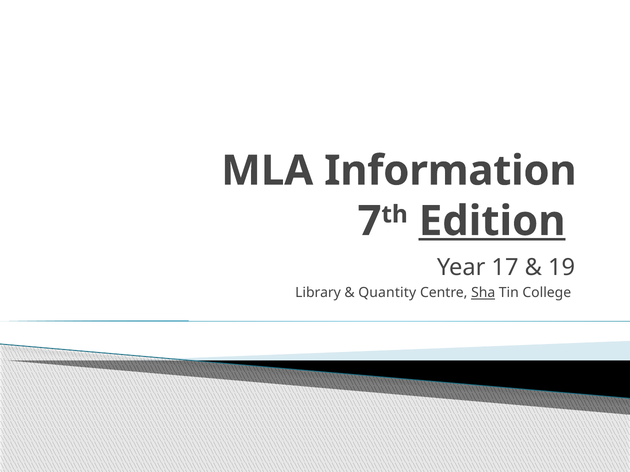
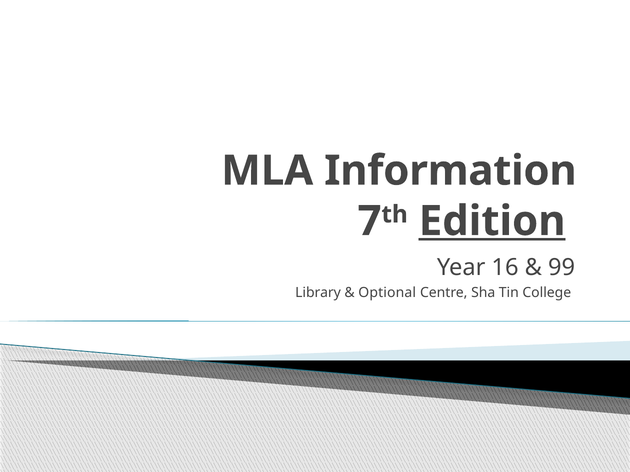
17: 17 -> 16 (505, 268)
19: 19 -> 99 (562, 268)
Quantity: Quantity -> Optional (387, 293)
Sha underline: present -> none (483, 293)
